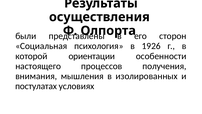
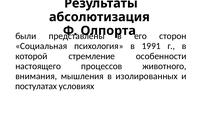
осуществления: осуществления -> абсолютизация (99, 17)
1926: 1926 -> 1991 (151, 46)
ориентации: ориентации -> стремление (92, 56)
получения: получения -> животного (164, 66)
